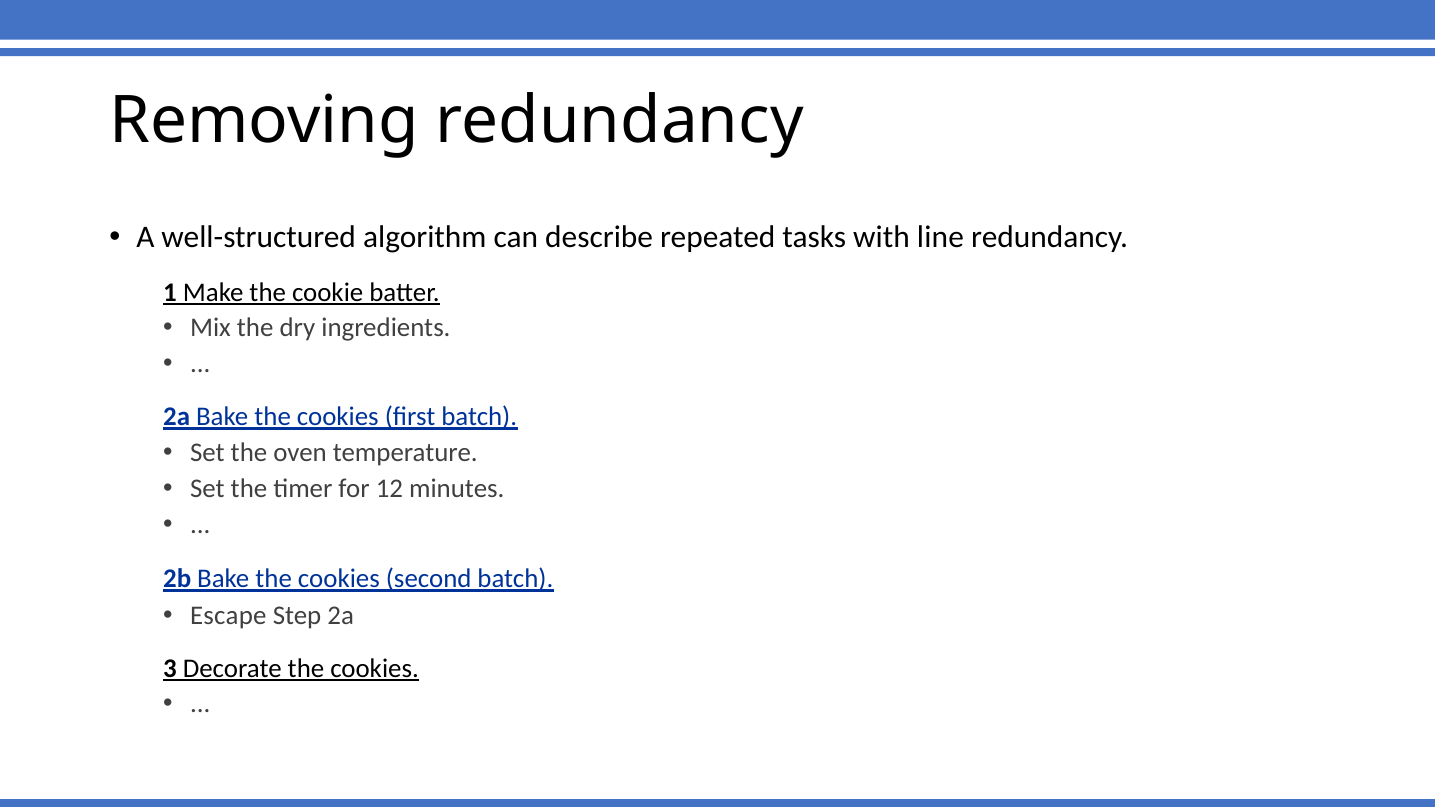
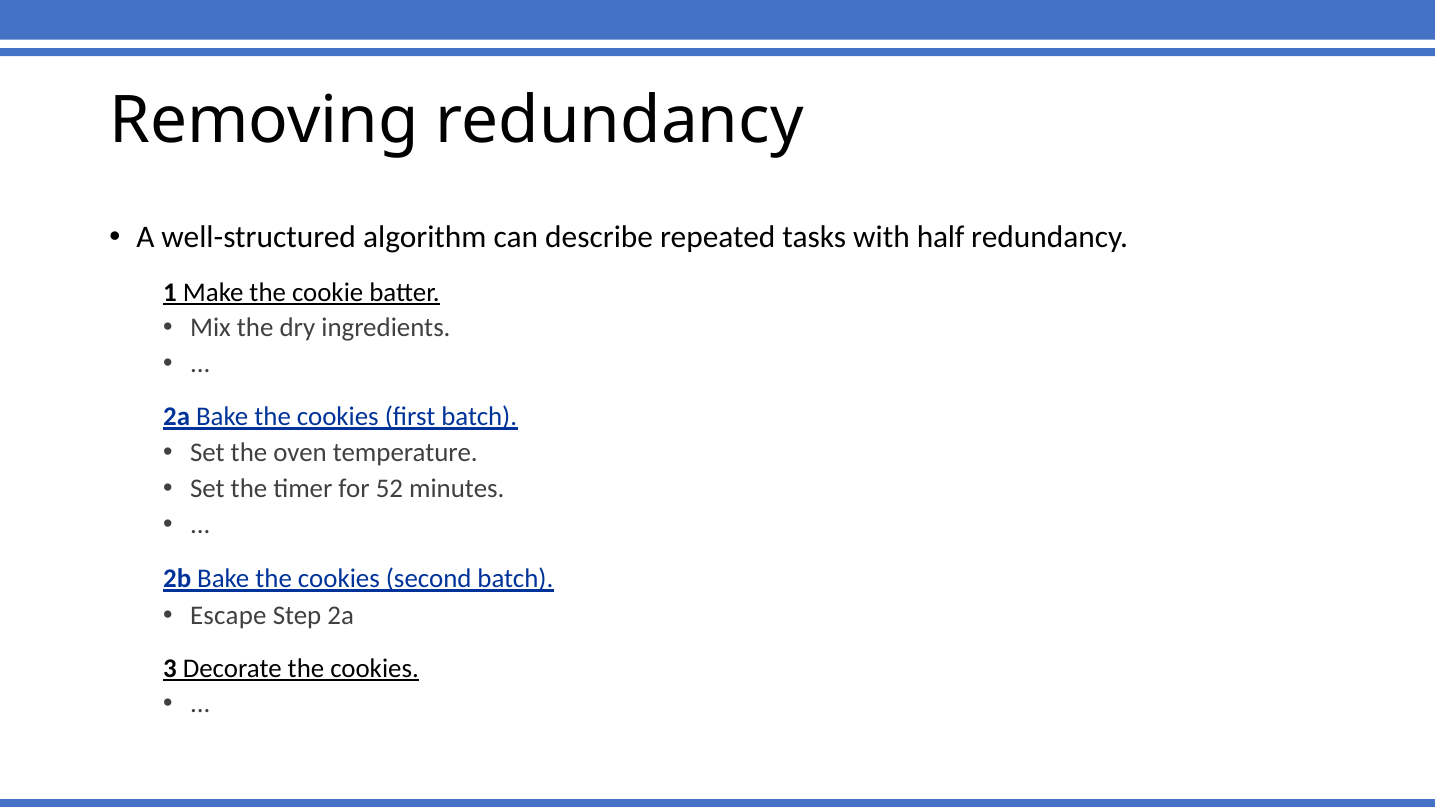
line: line -> half (941, 237)
12: 12 -> 52 (389, 489)
